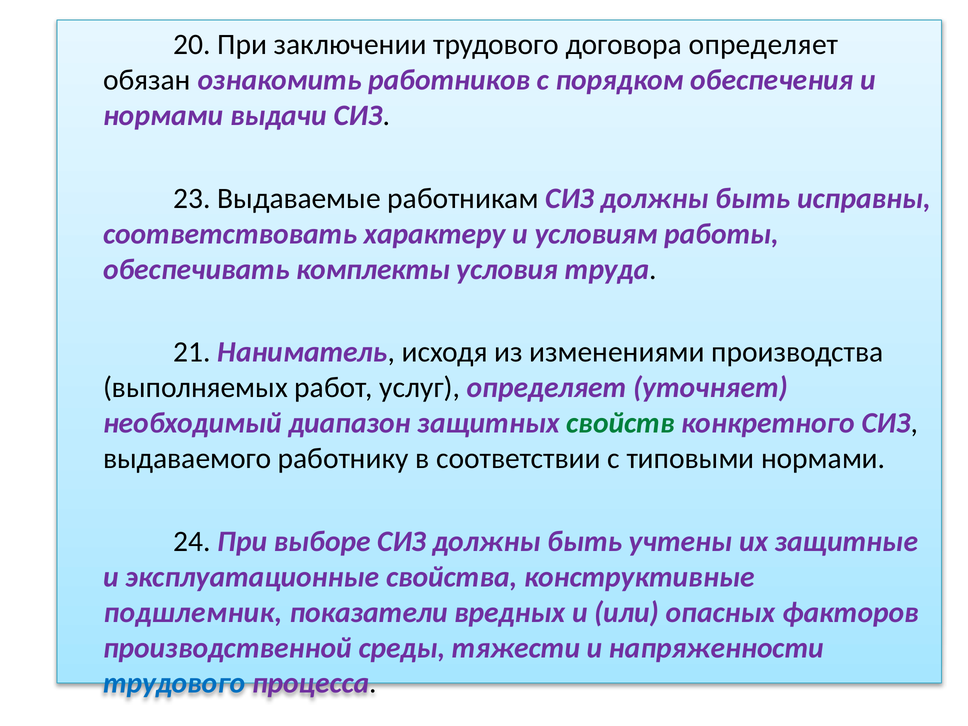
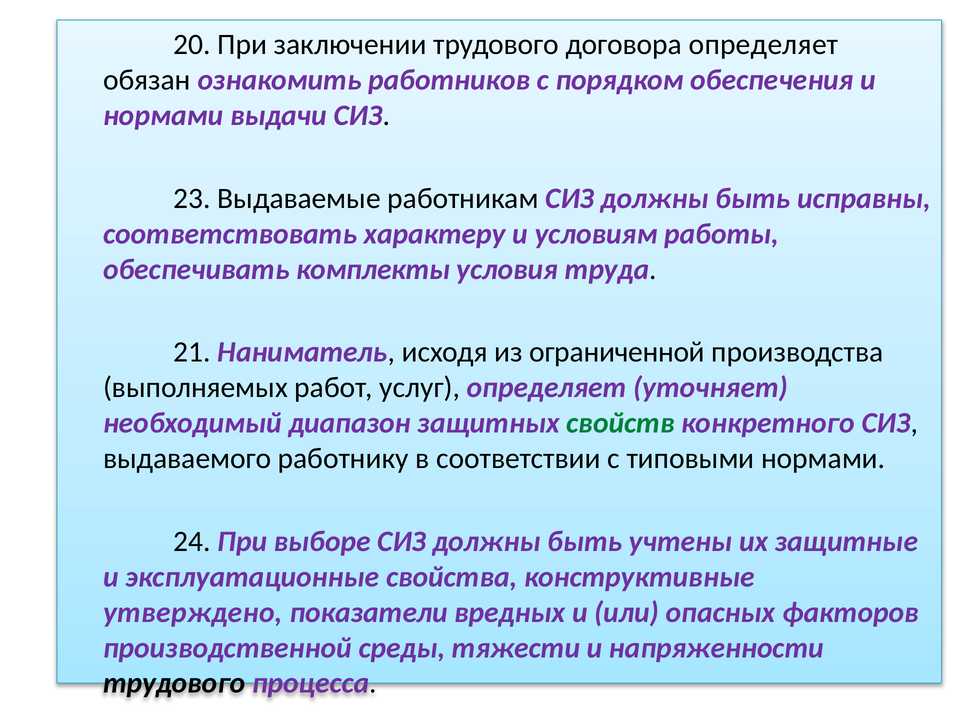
изменениями: изменениями -> ограниченной (617, 352)
подшлемник: подшлемник -> утверждено (193, 612)
трудового colour: blue -> black (174, 683)
